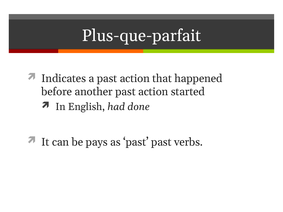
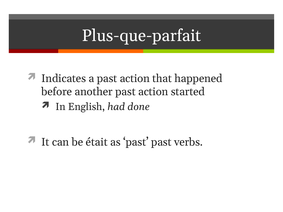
pays: pays -> était (97, 142)
